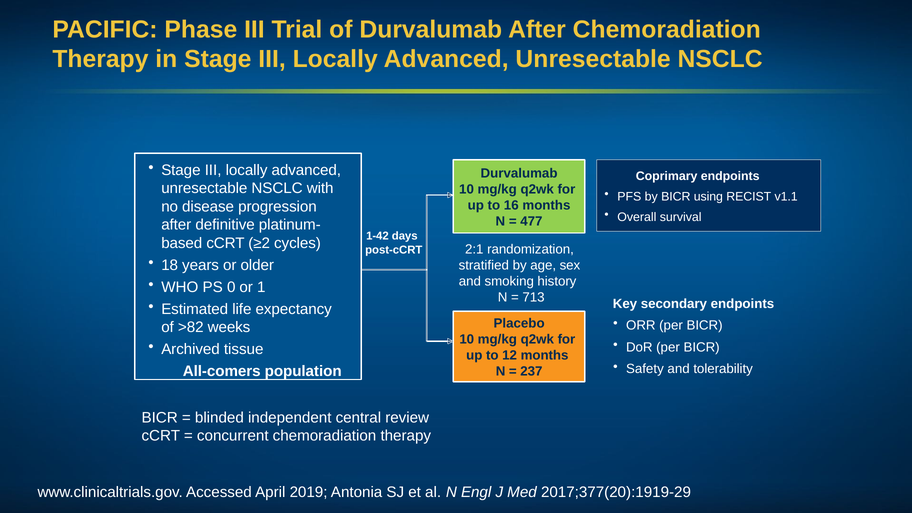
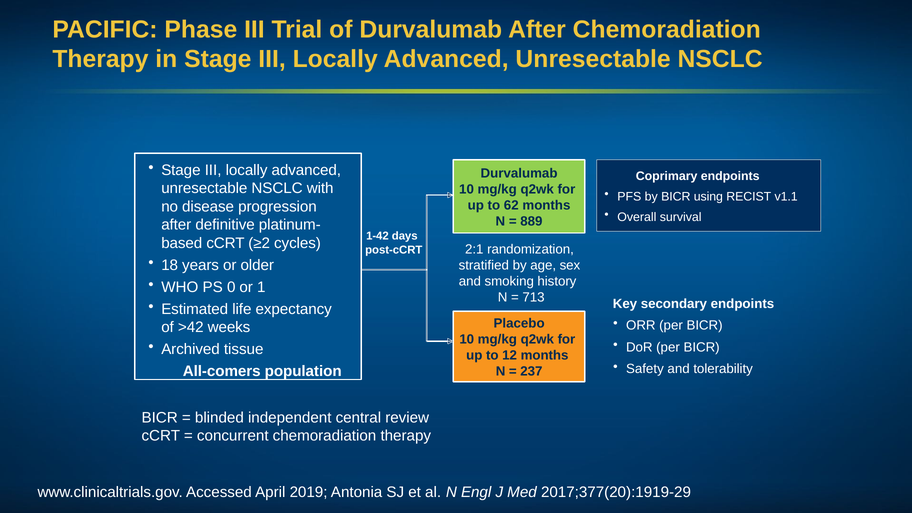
16: 16 -> 62 (511, 205)
477: 477 -> 889 (531, 221)
>82: >82 -> >42 (191, 327)
